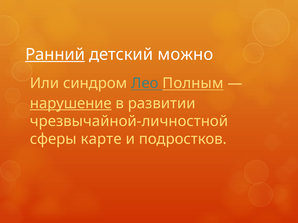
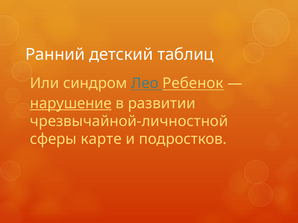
Ранний underline: present -> none (55, 55)
можно: можно -> таблиц (186, 55)
Полным: Полным -> Ребенок (193, 83)
